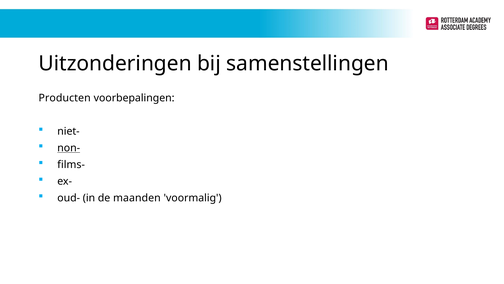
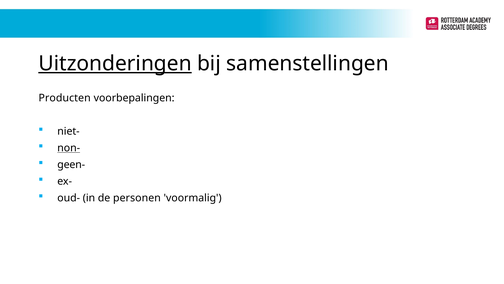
Uitzonderingen underline: none -> present (115, 63)
films-: films- -> geen- (71, 164)
maanden: maanden -> personen (137, 198)
